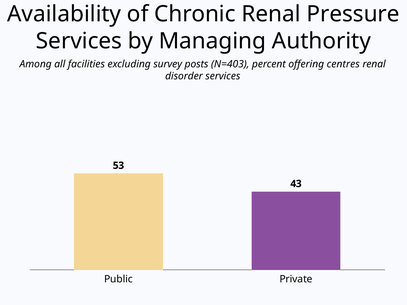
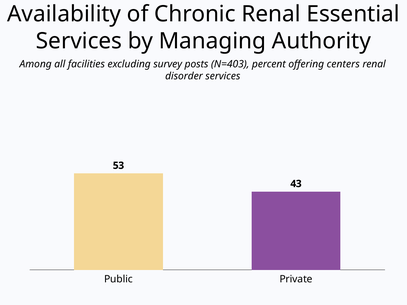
Pressure: Pressure -> Essential (353, 14)
centres: centres -> centers (343, 64)
